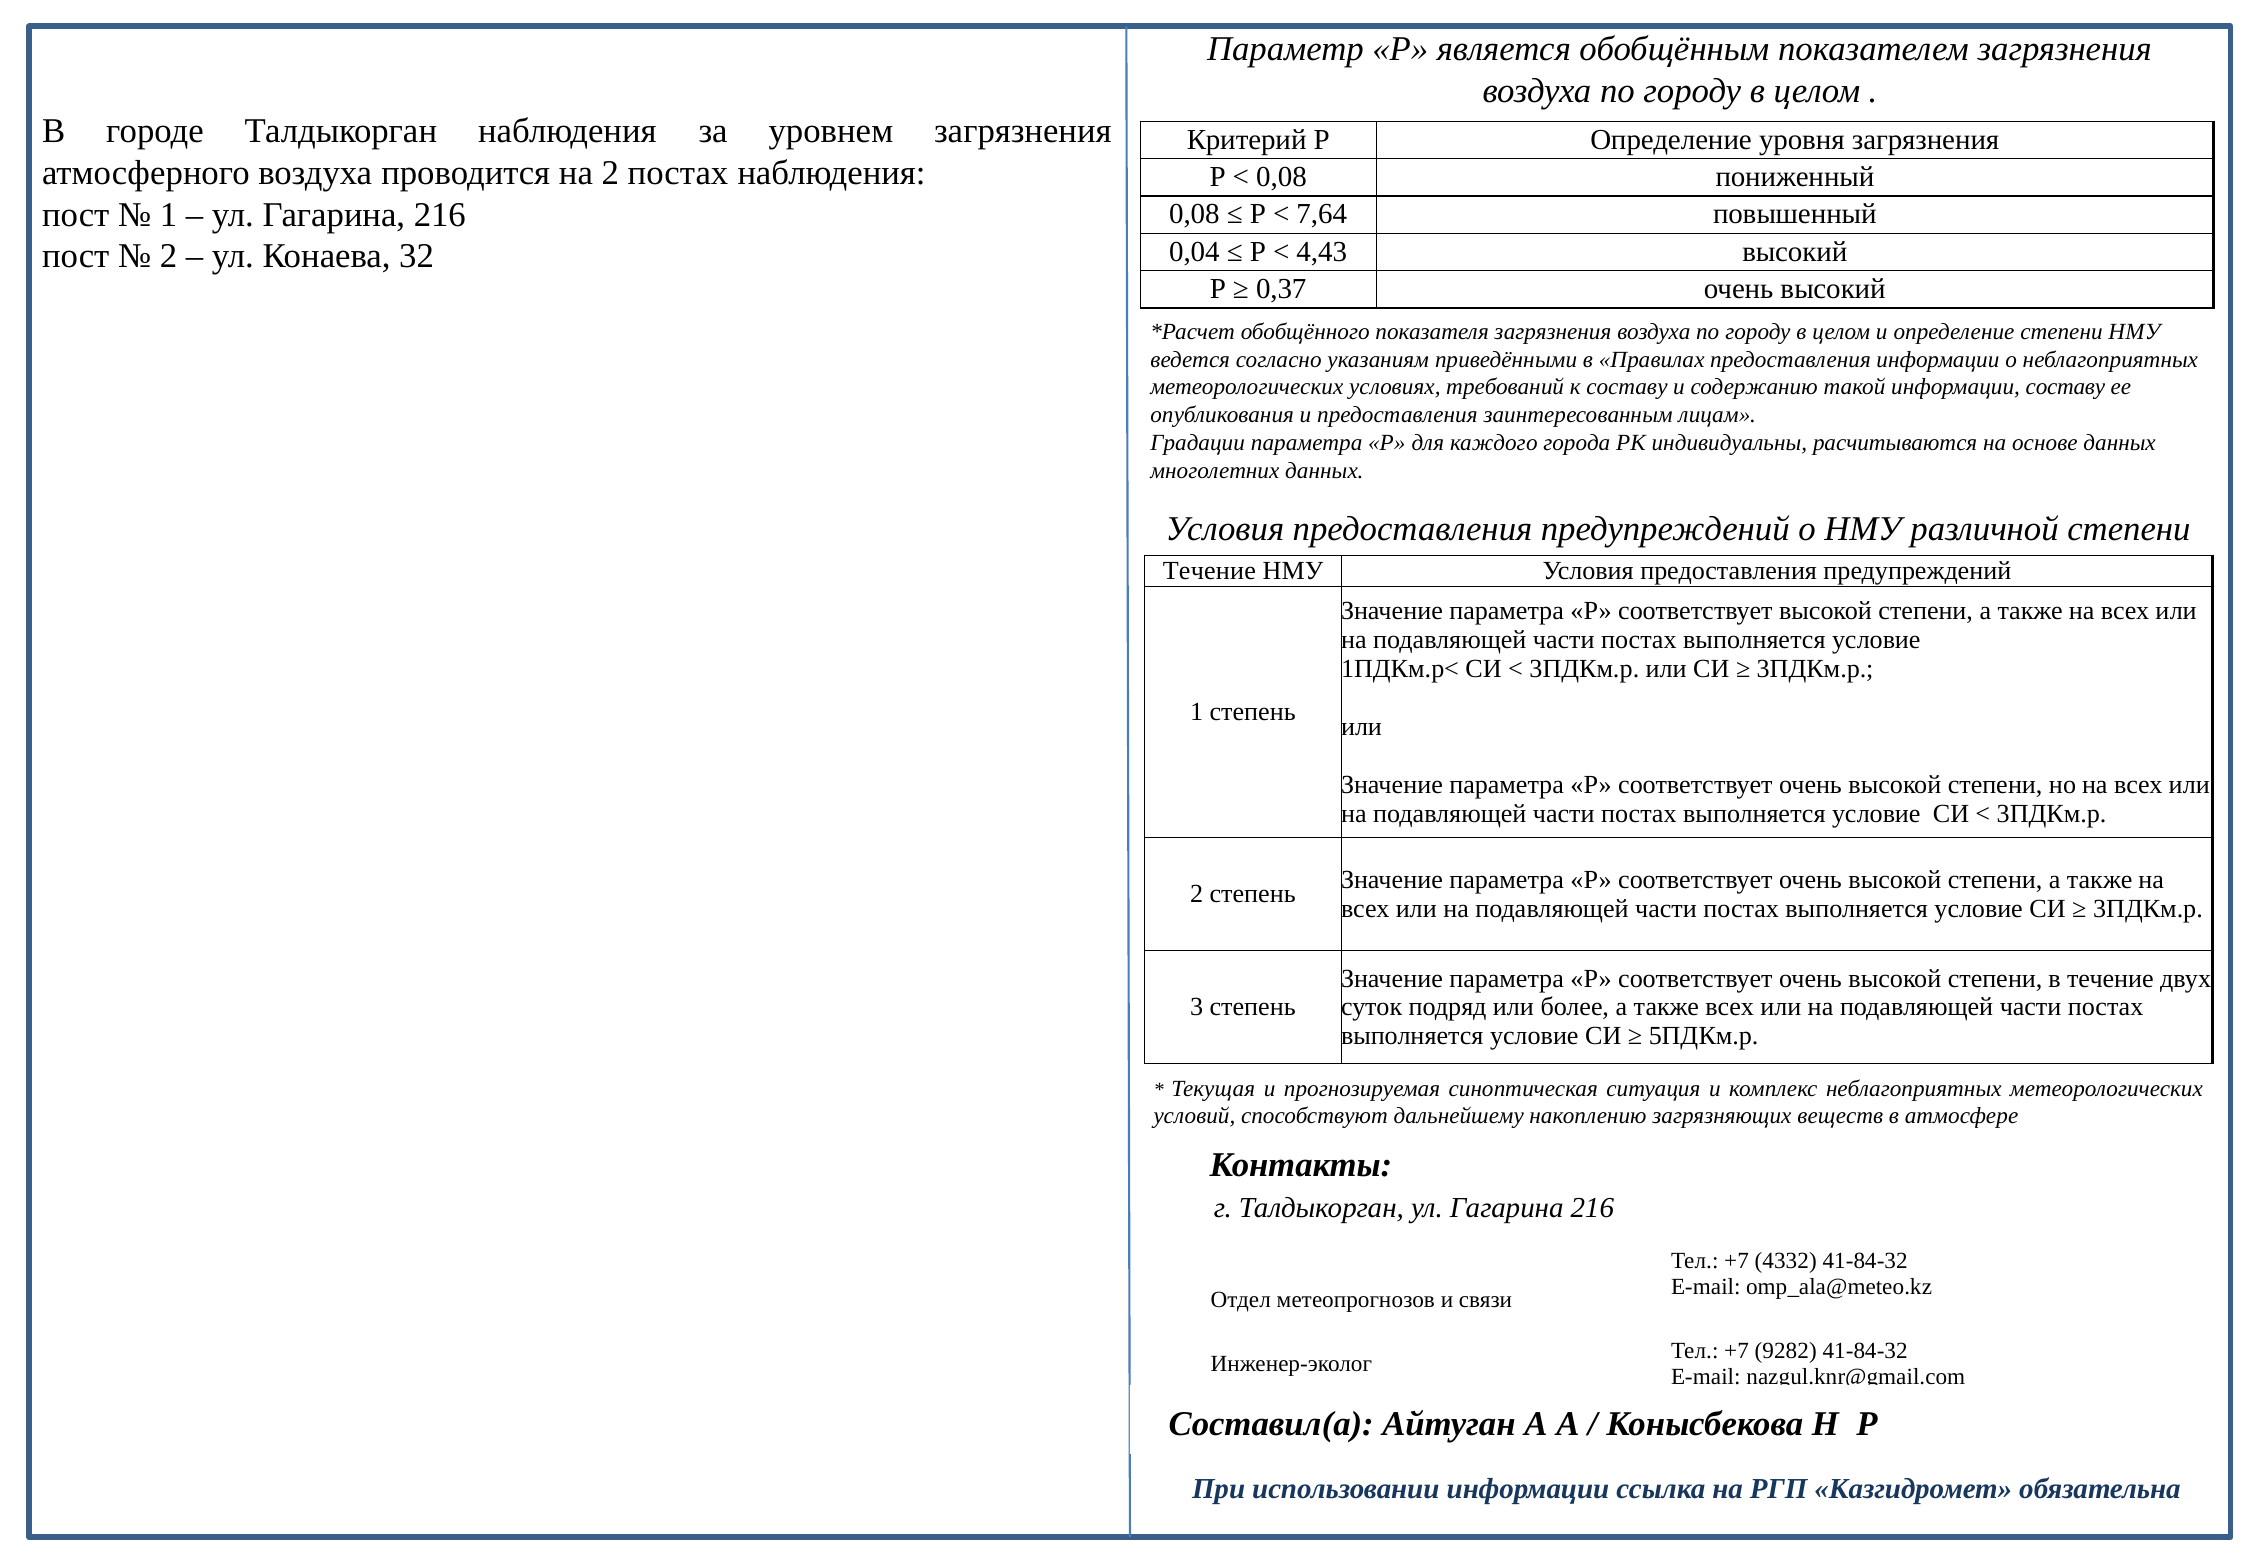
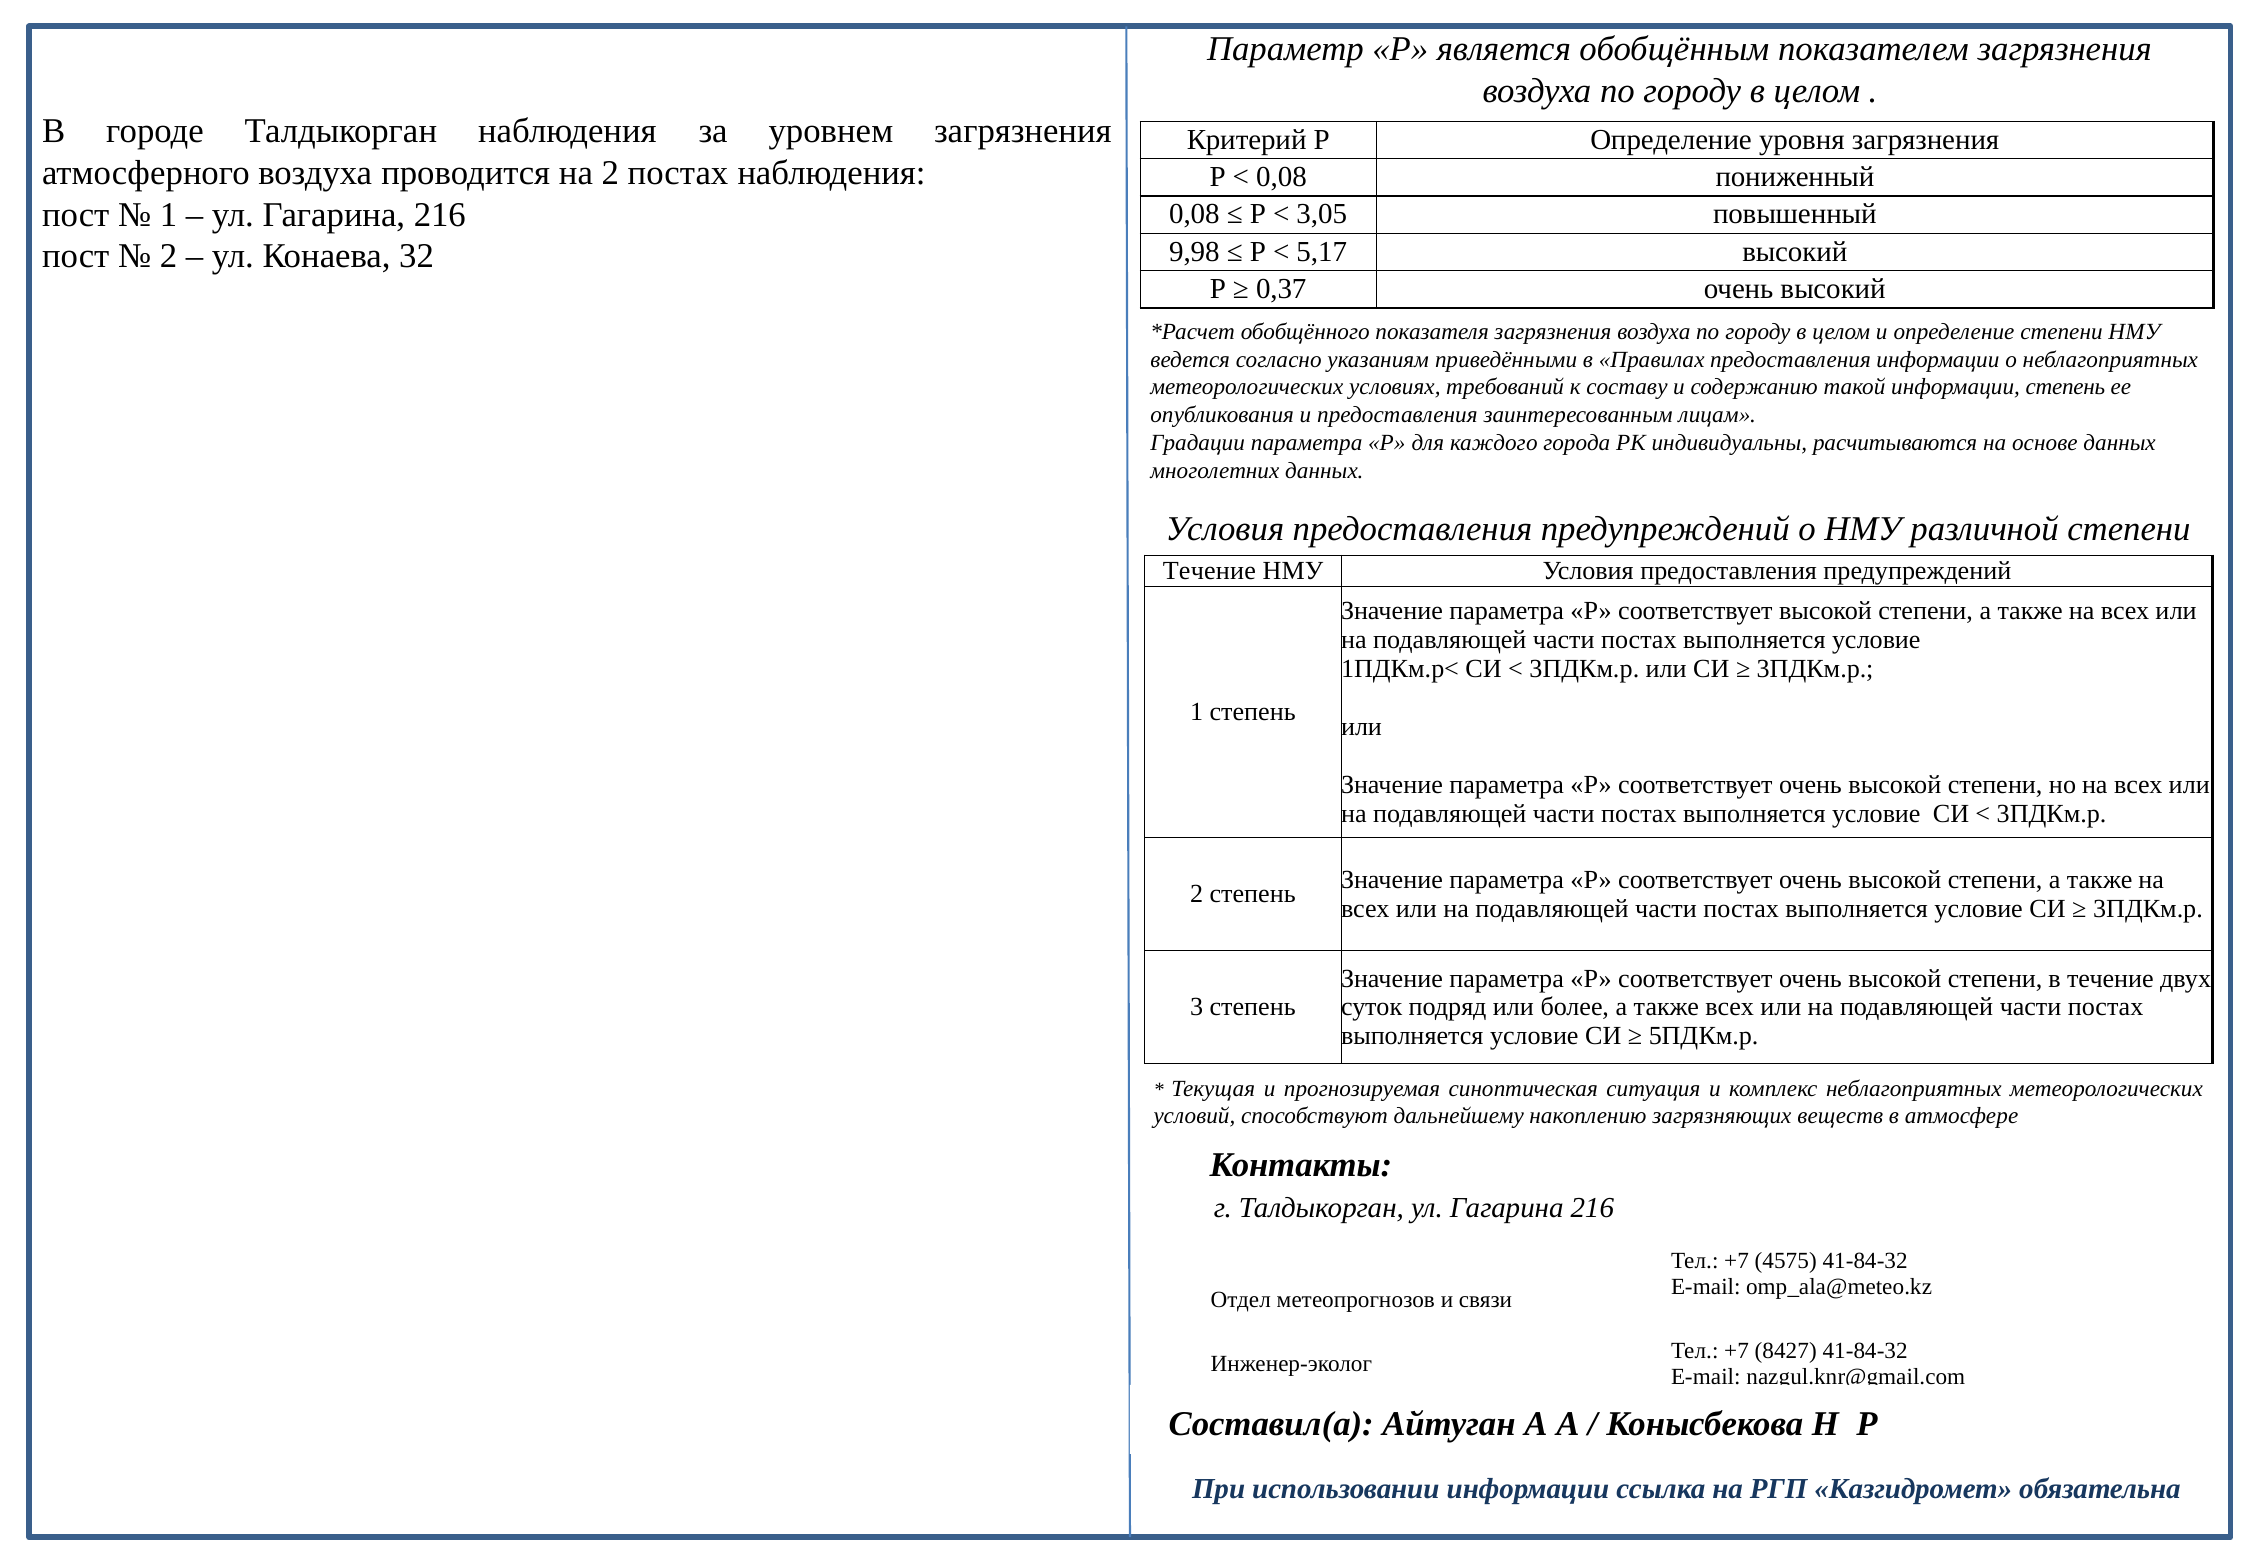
7,64: 7,64 -> 3,05 (1322, 214)
0,04: 0,04 -> 9,98 (1194, 252)
4,43: 4,43 -> 5,17 (1322, 252)
информации составу: составу -> степень (2065, 387)
4332: 4332 -> 4575 (1786, 1261)
9282: 9282 -> 8427 (1786, 1352)
